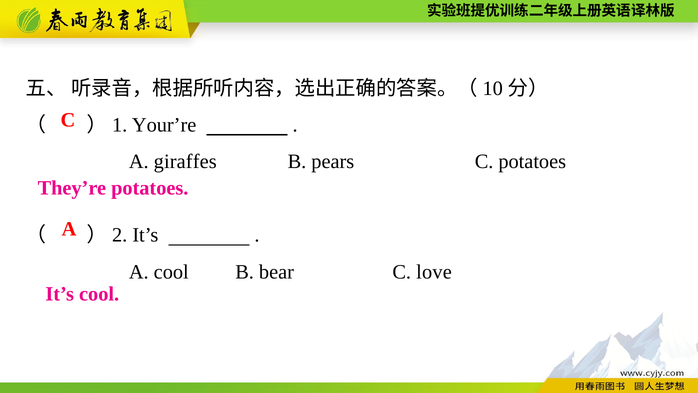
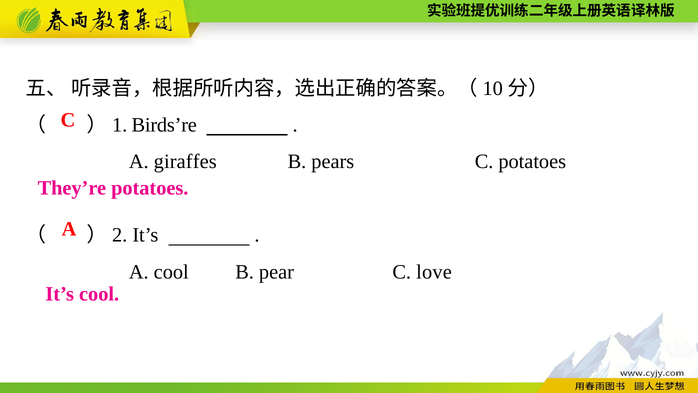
Your’re: Your’re -> Birds’re (164, 125)
bear: bear -> pear (276, 272)
